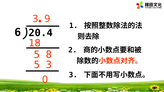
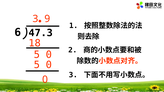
20.4: 20.4 -> 47.3 (41, 33)
8: 8 -> 0 (49, 55)
3: 3 -> 0 (49, 65)
